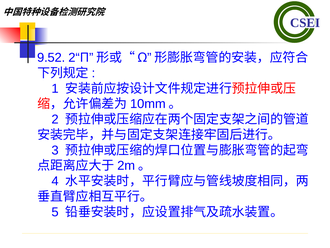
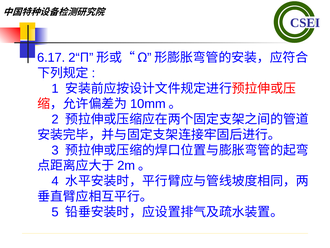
9.52: 9.52 -> 6.17 (51, 58)
